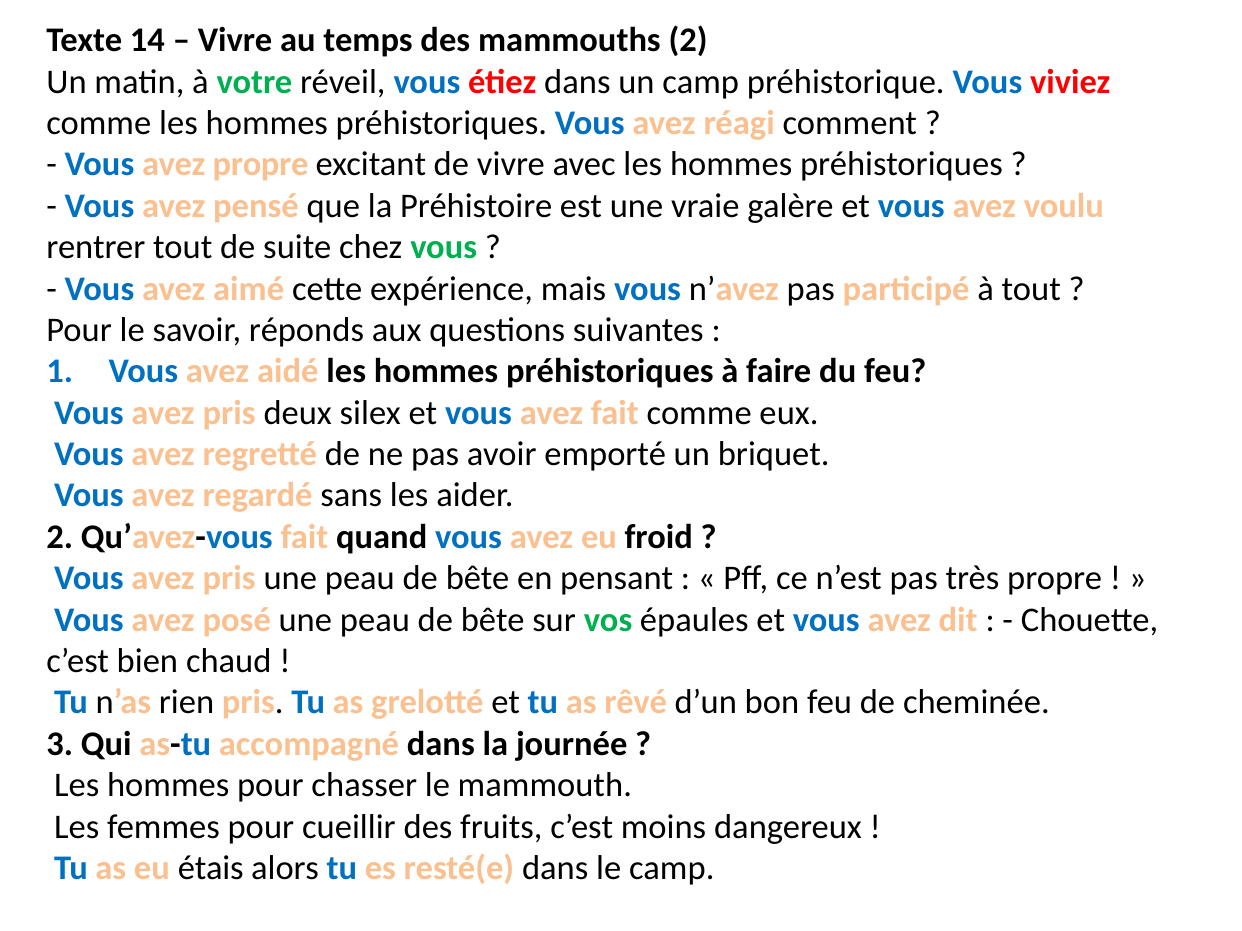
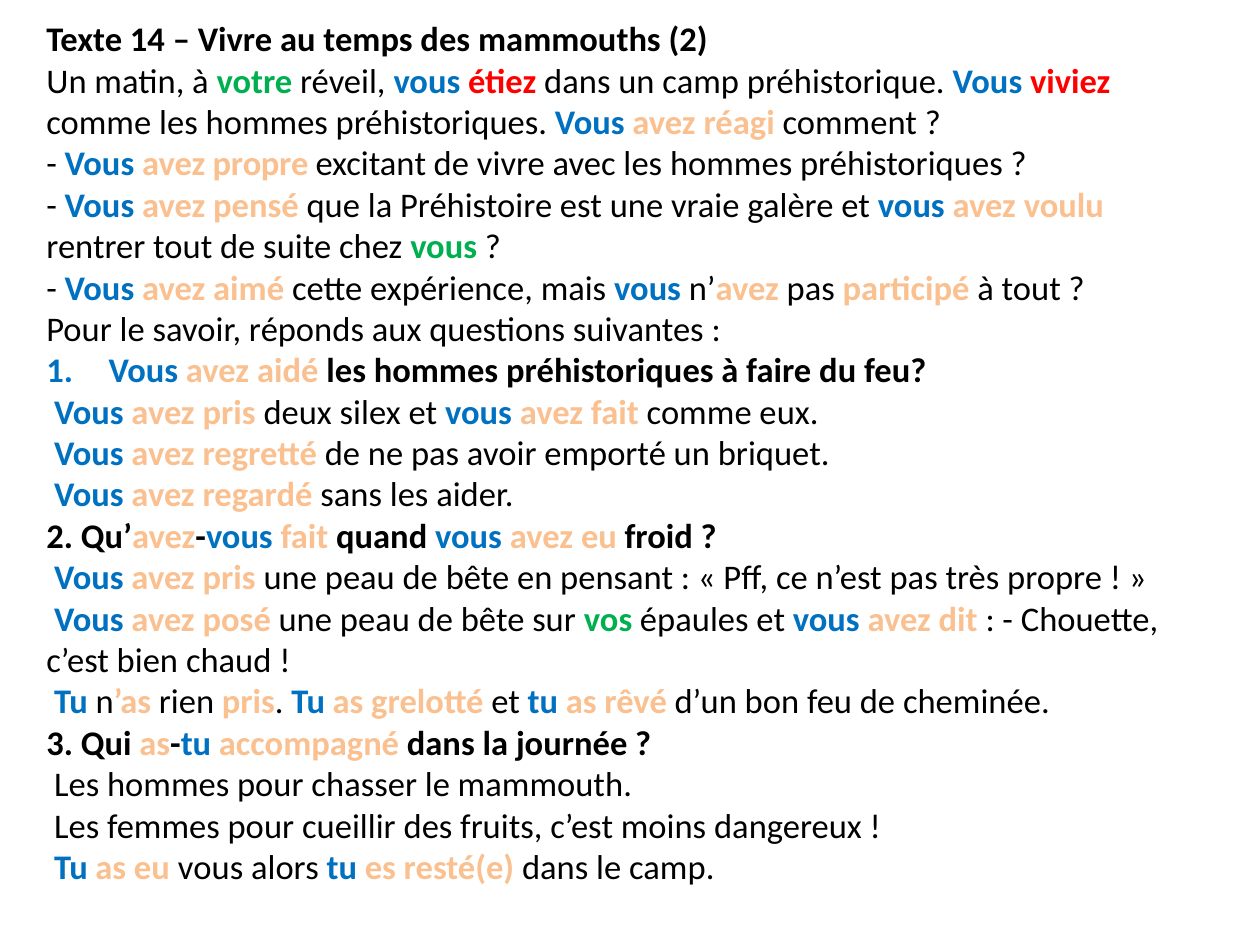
eu étais: étais -> vous (211, 869)
